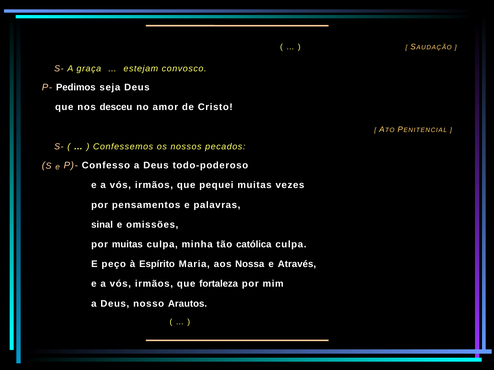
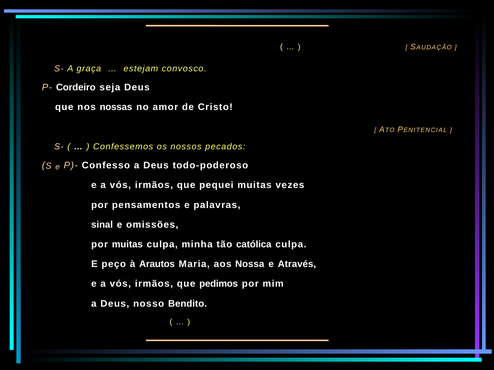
Pedimos: Pedimos -> Cordeiro (76, 87)
desceu: desceu -> nossas (116, 107)
Espírito: Espírito -> Arautos (157, 264)
fortaleza: fortaleza -> pedimos (219, 284)
Arautos: Arautos -> Bendito (188, 304)
